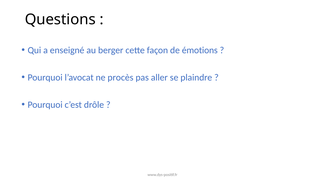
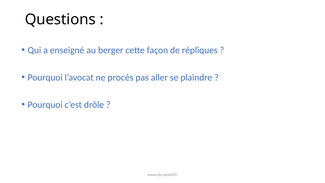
émotions: émotions -> répliques (200, 50)
